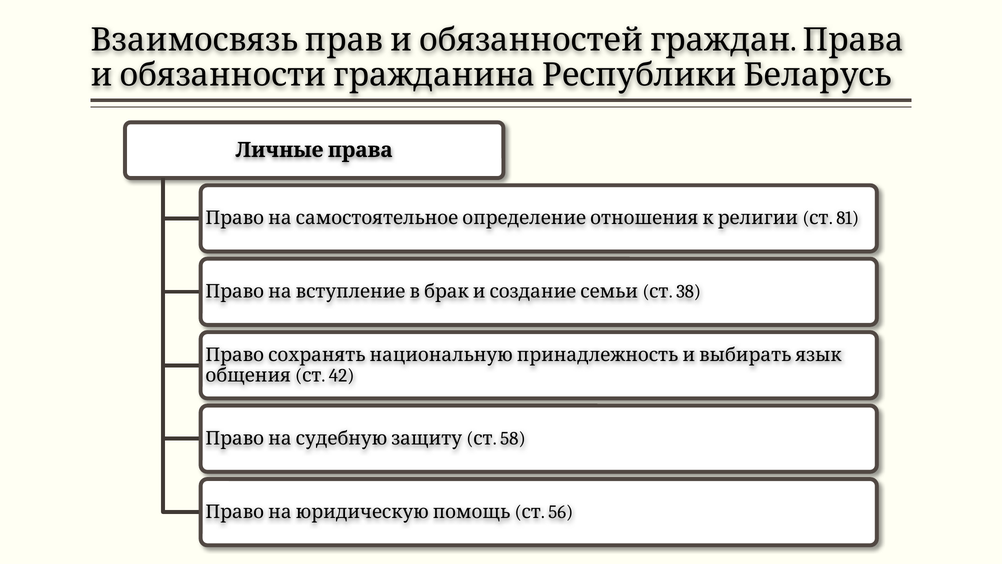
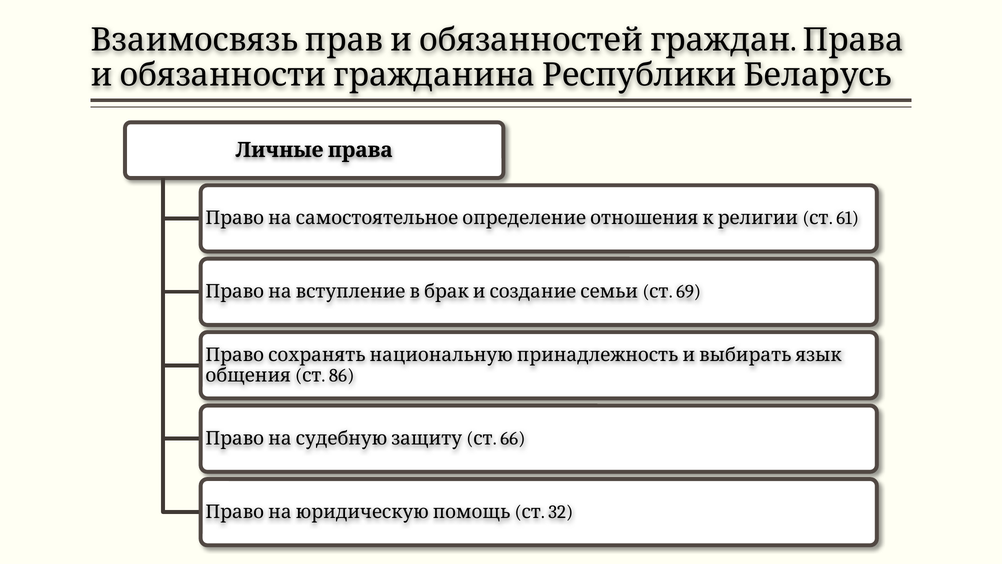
81: 81 -> 61 (848, 218)
38: 38 -> 69 (689, 292)
42: 42 -> 86 (342, 375)
58: 58 -> 66 (513, 438)
56: 56 -> 32 (561, 512)
